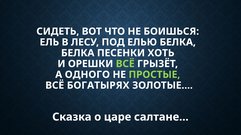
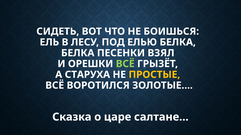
ХОТЬ: ХОТЬ -> ВЗЯЛ (161, 53)
ОДНОГО: ОДНОГО -> СТАРУХА (87, 75)
ПРОСТЫЕ colour: light green -> yellow (154, 75)
БОГАТЫРЯХ: БОГАТЫРЯХ -> ВОРОТИЛСЯ (98, 86)
